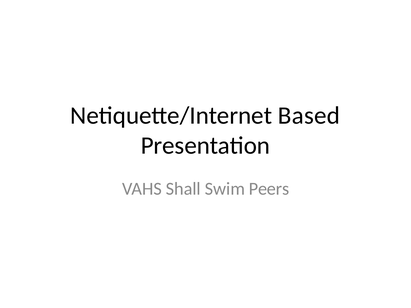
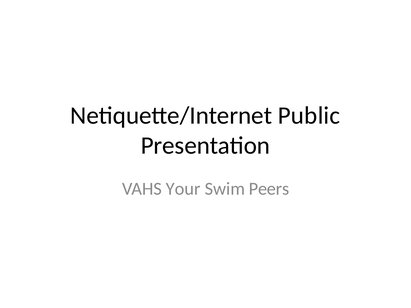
Based: Based -> Public (309, 115)
Shall: Shall -> Your (183, 189)
